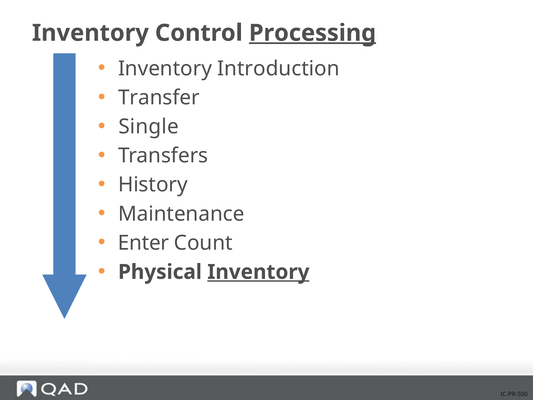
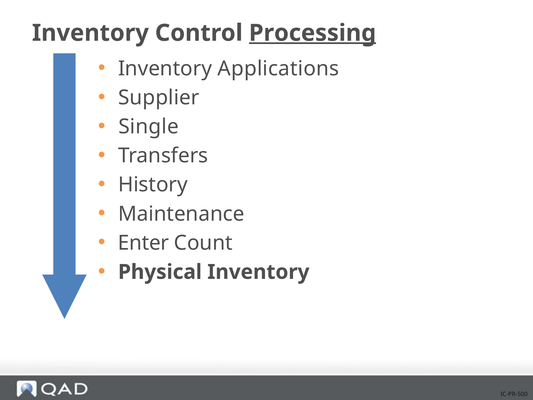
Introduction: Introduction -> Applications (278, 69)
Transfer: Transfer -> Supplier (159, 98)
Inventory underline: present -> none (258, 272)
